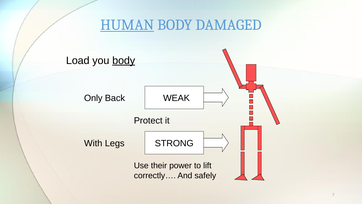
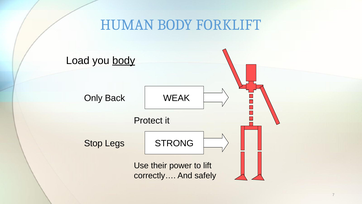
HUMAN underline: present -> none (127, 25)
DAMAGED: DAMAGED -> FORKLIFT (229, 25)
With: With -> Stop (93, 143)
